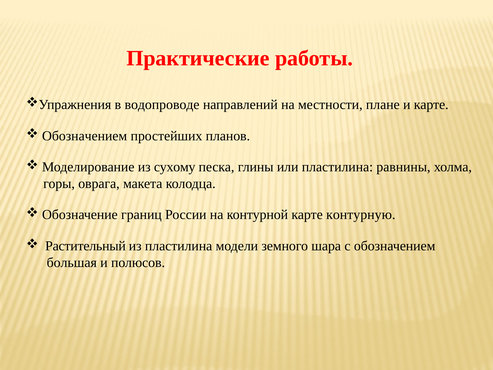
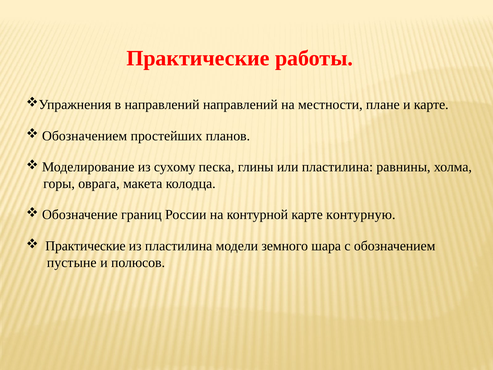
в водопроводе: водопроводе -> направлений (162, 105)
Растительный: Растительный -> Практические (85, 246)
большая: большая -> пустыне (72, 262)
